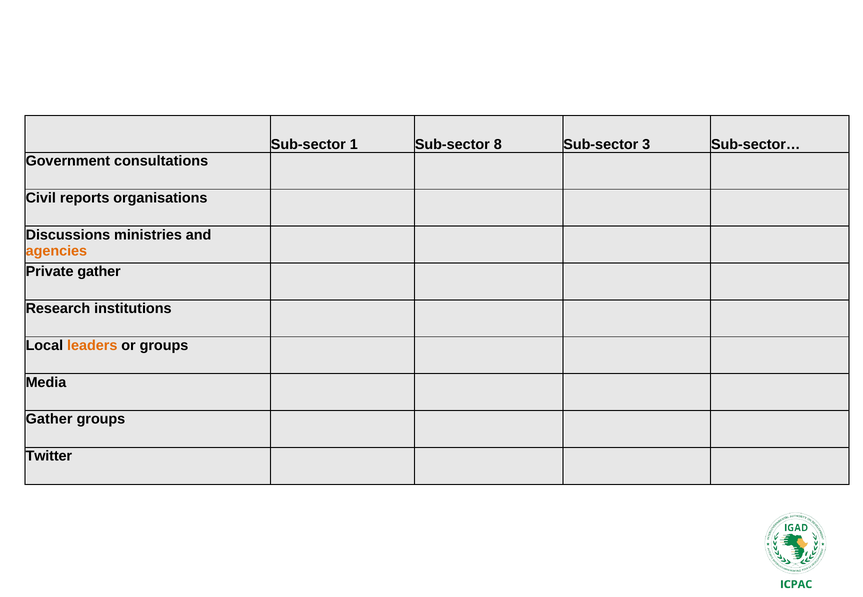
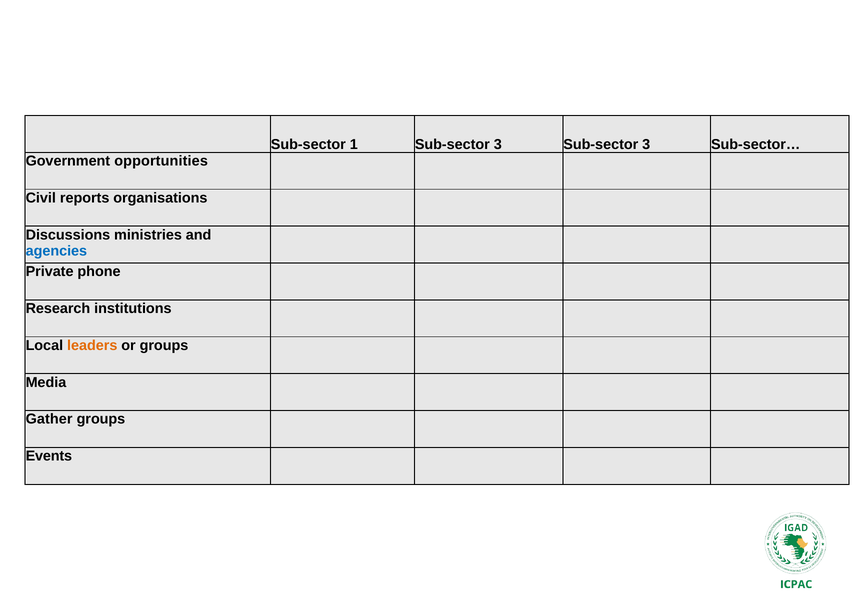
1 Sub-sector 8: 8 -> 3 (498, 145)
consultations: consultations -> opportunities (161, 161)
agencies colour: orange -> blue (56, 251)
Private gather: gather -> phone (99, 272)
Twitter: Twitter -> Events (49, 456)
